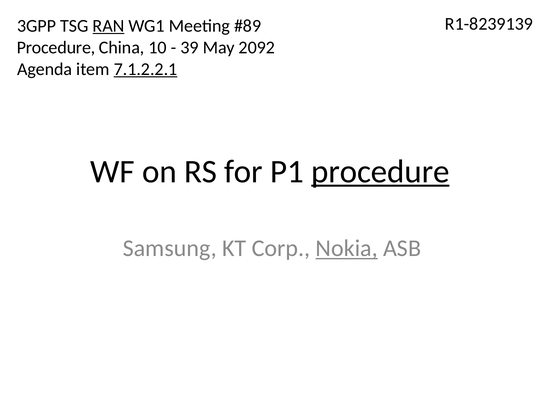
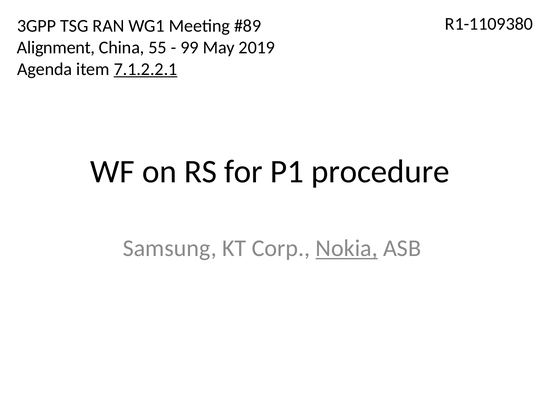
R1-8239139: R1-8239139 -> R1-1109380 (489, 24)
RAN underline: present -> none (108, 26)
Procedure: Procedure -> Alignment (56, 47)
10: 10 -> 55 (158, 47)
39: 39 -> 99 (190, 47)
2092: 2092 -> 2019 (257, 47)
procedure underline: present -> none (380, 172)
